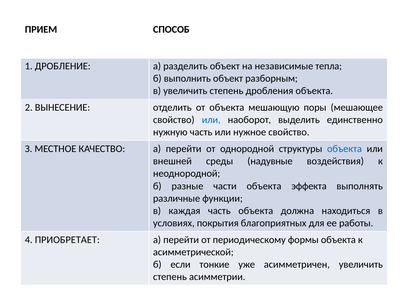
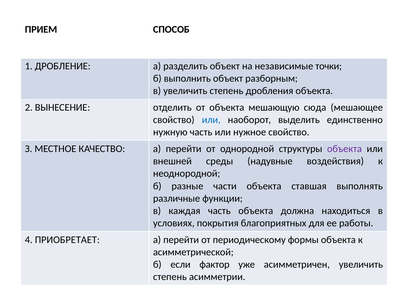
тепла: тепла -> точки (329, 66)
поры: поры -> сюда (315, 108)
объекта colour: blue -> purple (345, 149)
эффекта: эффекта -> ставшая (309, 186)
тонкие: тонкие -> фактор (214, 265)
